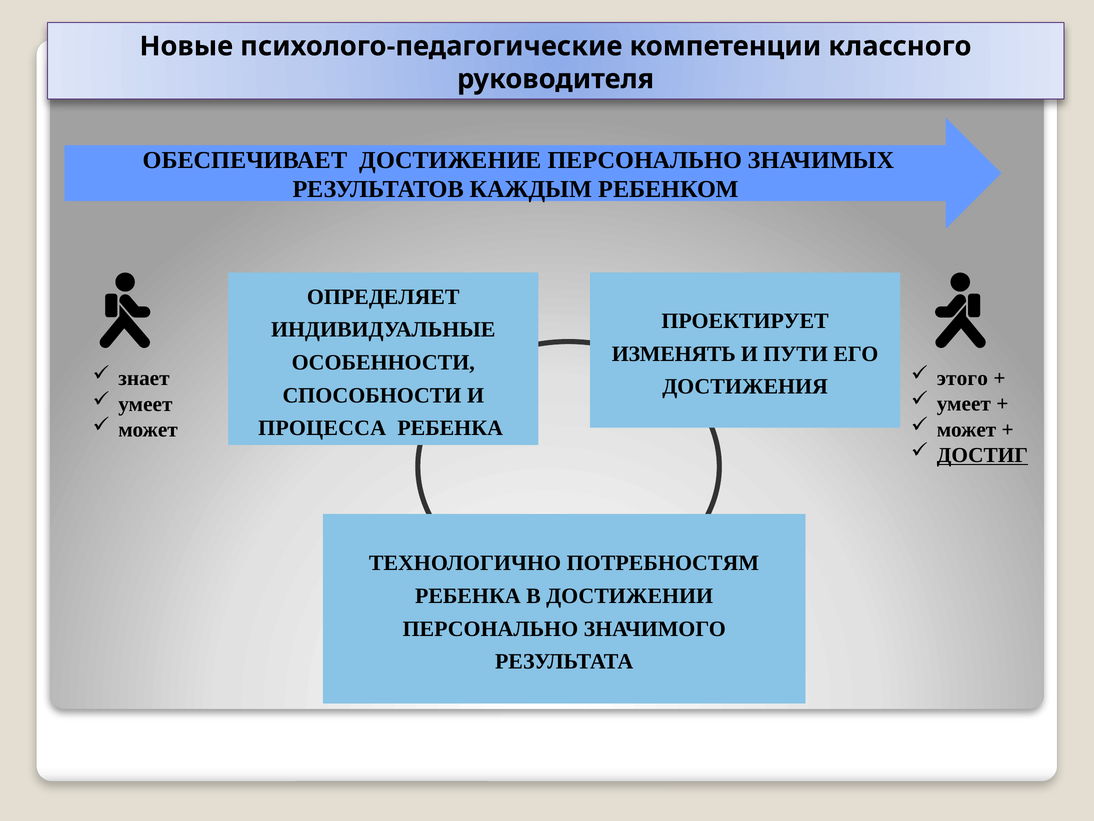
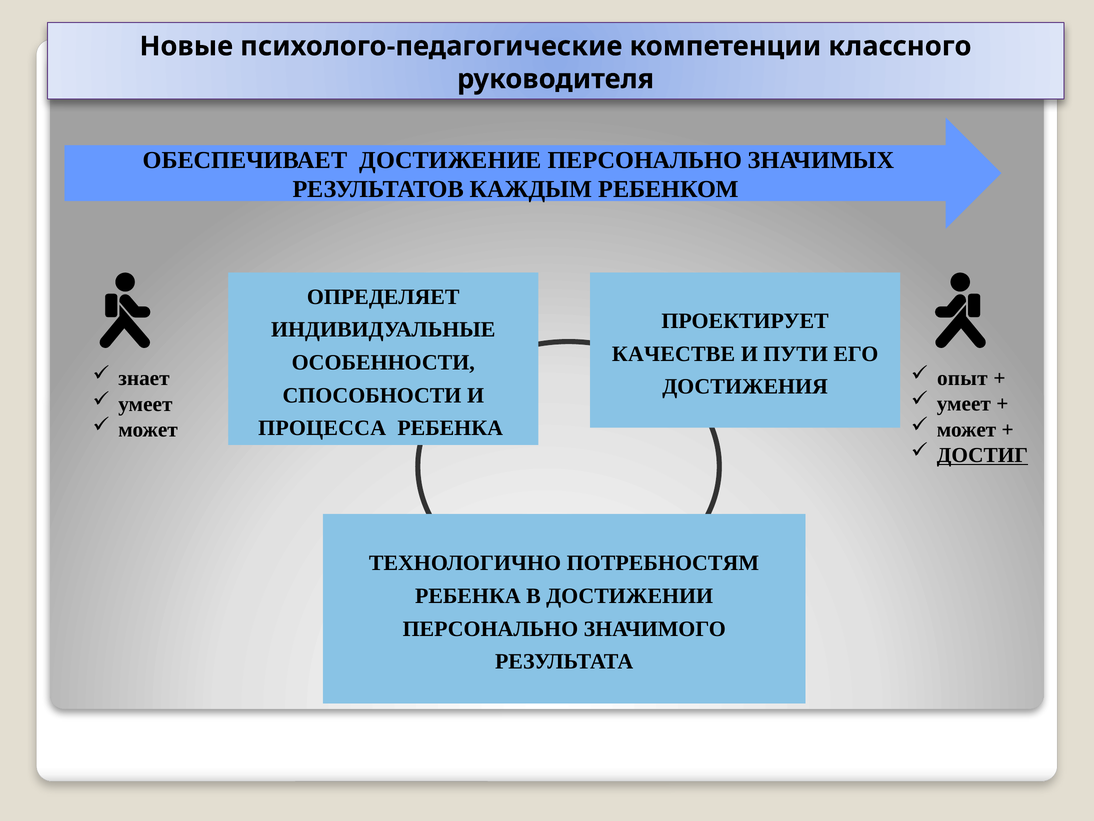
ИЗМЕНЯТЬ: ИЗМЕНЯТЬ -> КАЧЕСТВЕ (674, 354)
этого: этого -> опыт (962, 378)
